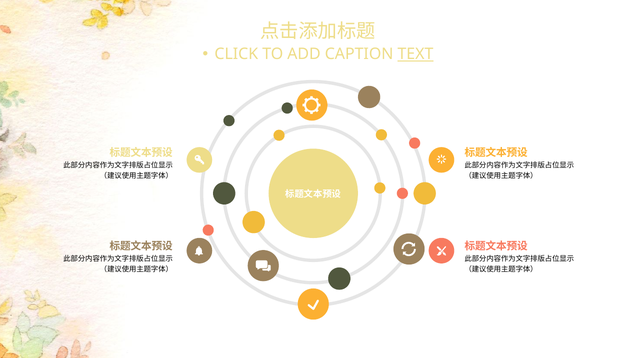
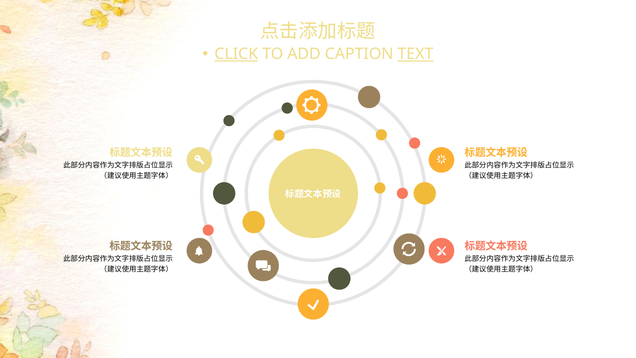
CLICK underline: none -> present (236, 54)
